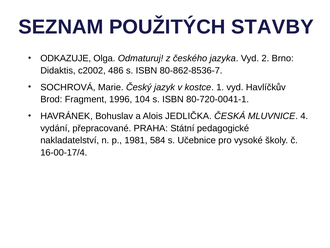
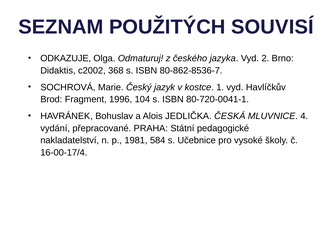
STAVBY: STAVBY -> SOUVISÍ (272, 27)
486: 486 -> 368 (116, 70)
